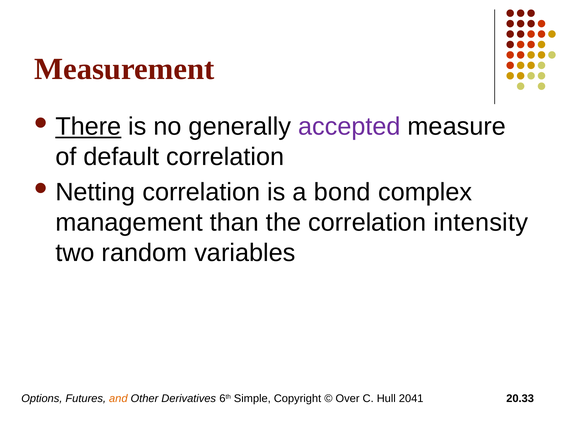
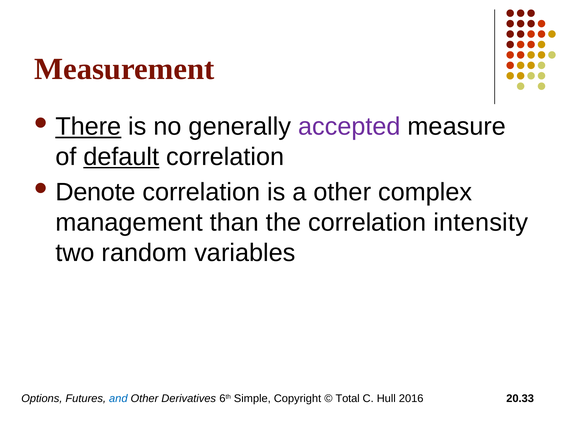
default underline: none -> present (121, 157)
Netting: Netting -> Denote (95, 192)
a bond: bond -> other (342, 192)
and colour: orange -> blue (118, 398)
Over: Over -> Total (348, 398)
2041: 2041 -> 2016 (411, 398)
